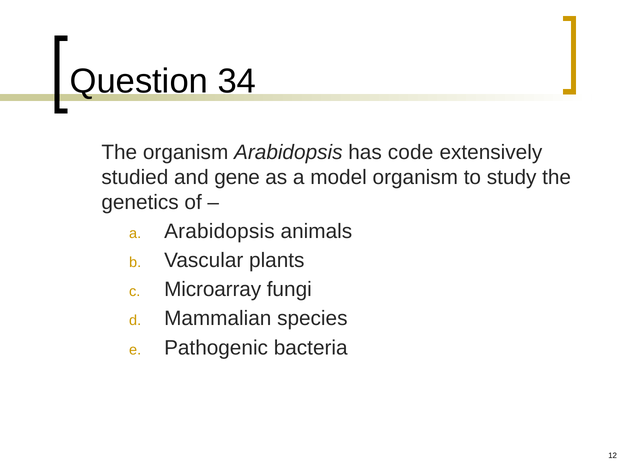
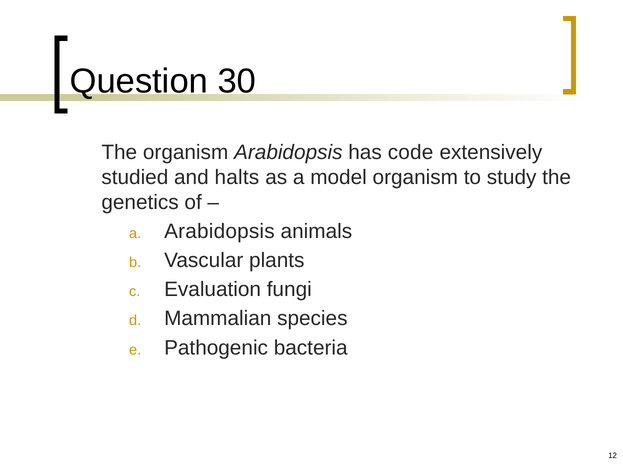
34: 34 -> 30 (237, 81)
gene: gene -> halts (237, 177)
Microarray: Microarray -> Evaluation (213, 289)
